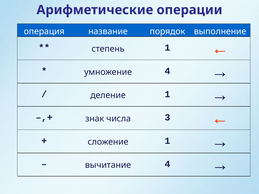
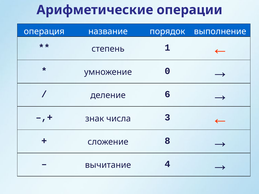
умножение 4: 4 -> 0 (167, 71)
деление 1: 1 -> 6 (167, 94)
сложение 1: 1 -> 8 (167, 141)
